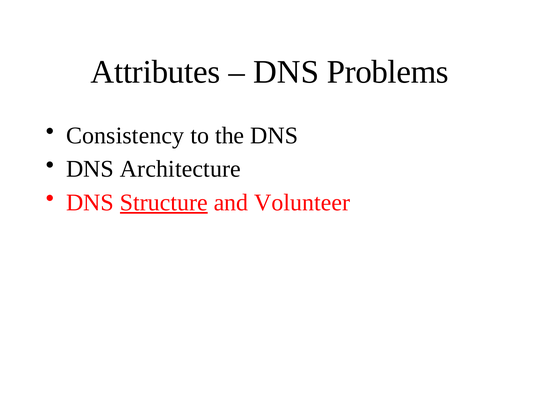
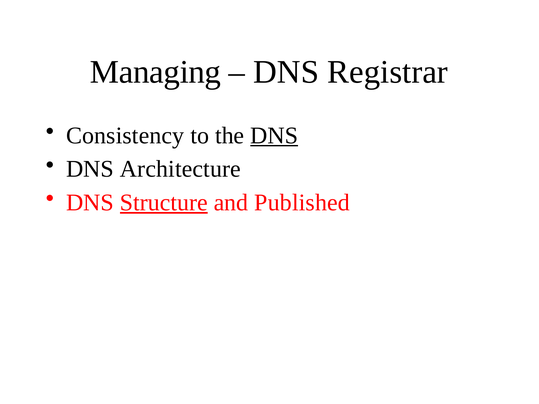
Attributes: Attributes -> Managing (156, 72)
Problems: Problems -> Registrar (388, 72)
DNS underline: none -> present (274, 136)
Volunteer: Volunteer -> Published (302, 203)
